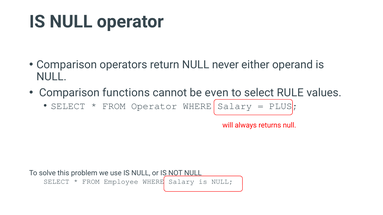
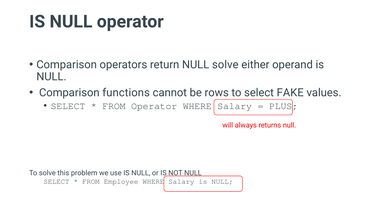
NULL never: never -> solve (225, 65)
even: even -> rows (217, 93)
RULE: RULE -> FAKE (290, 93)
